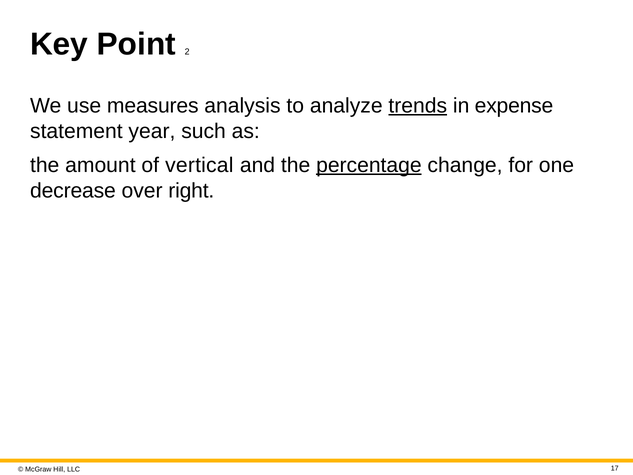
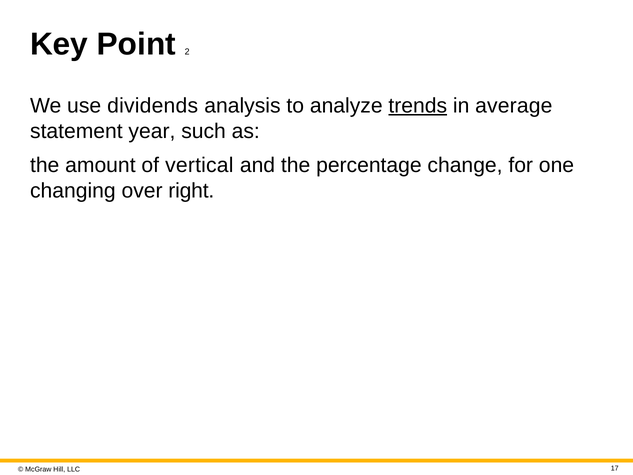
measures: measures -> dividends (153, 106)
expense: expense -> average (514, 106)
percentage underline: present -> none (369, 165)
decrease: decrease -> changing (73, 190)
